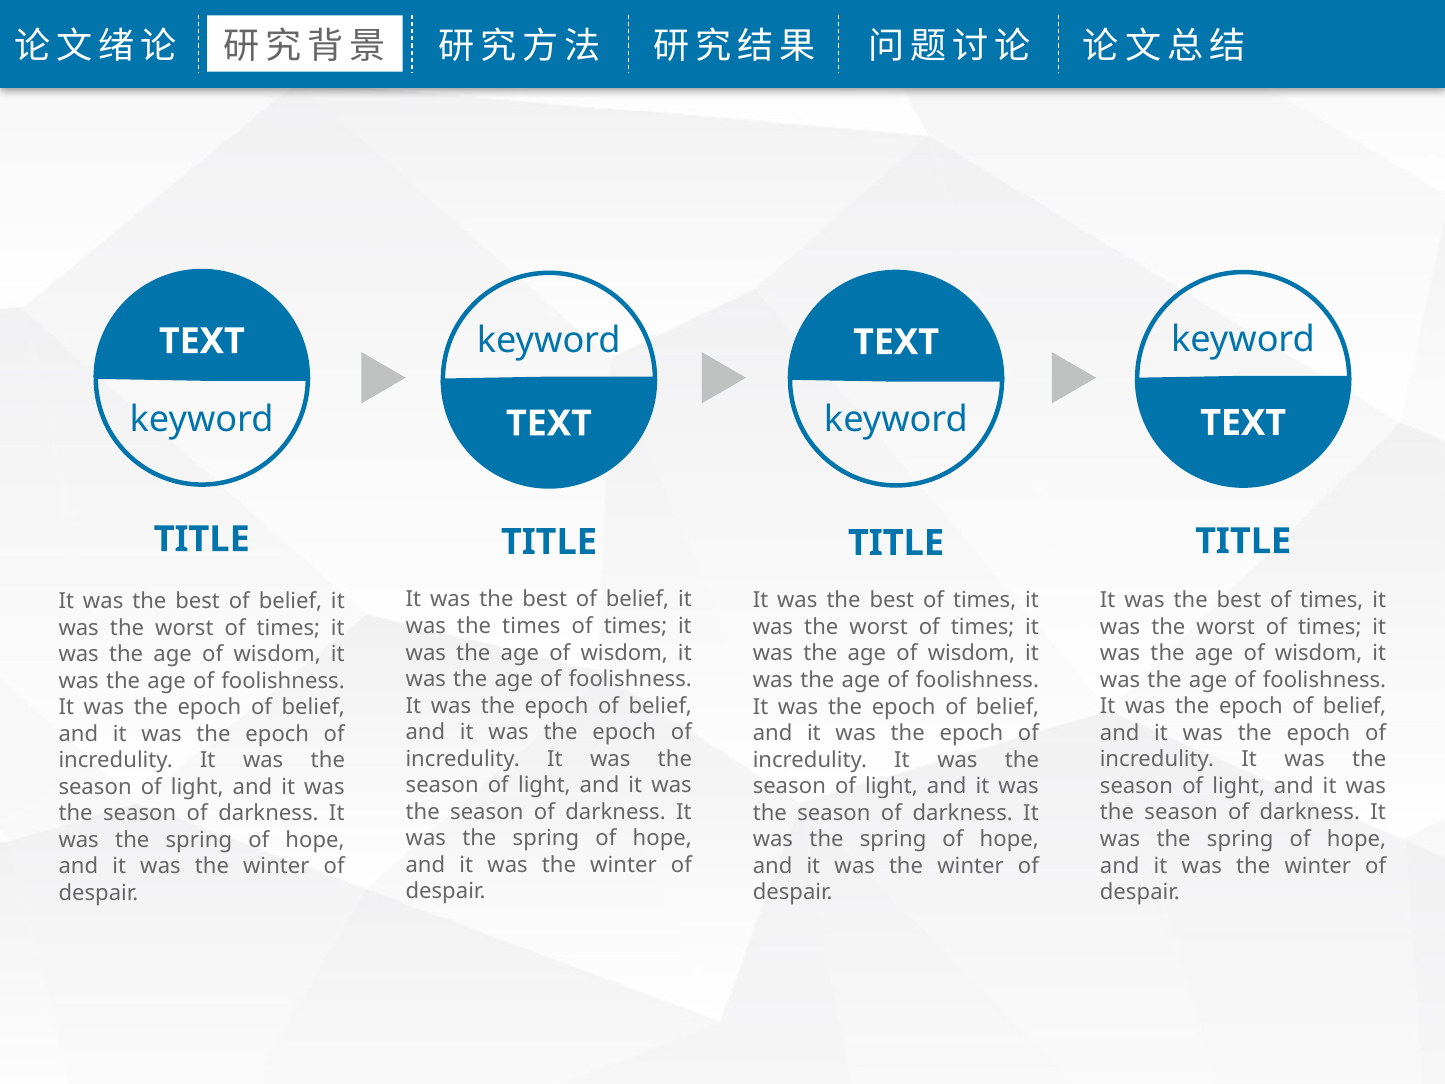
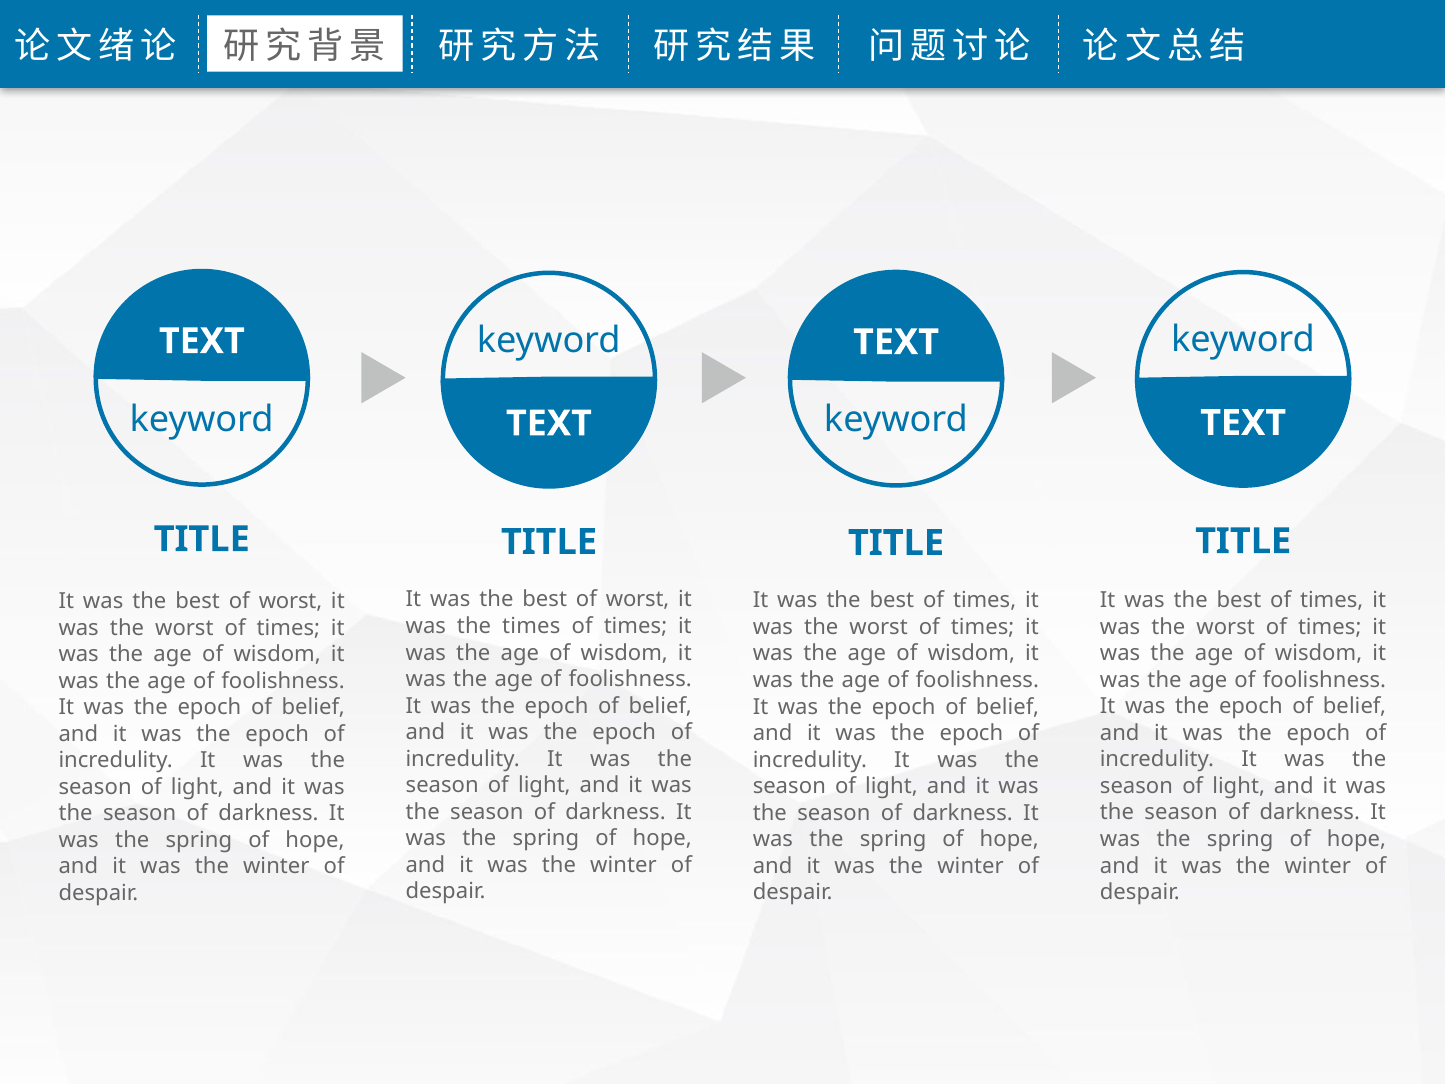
belief: belief -> worst (638, 600)
belief: belief -> worst (291, 601)
